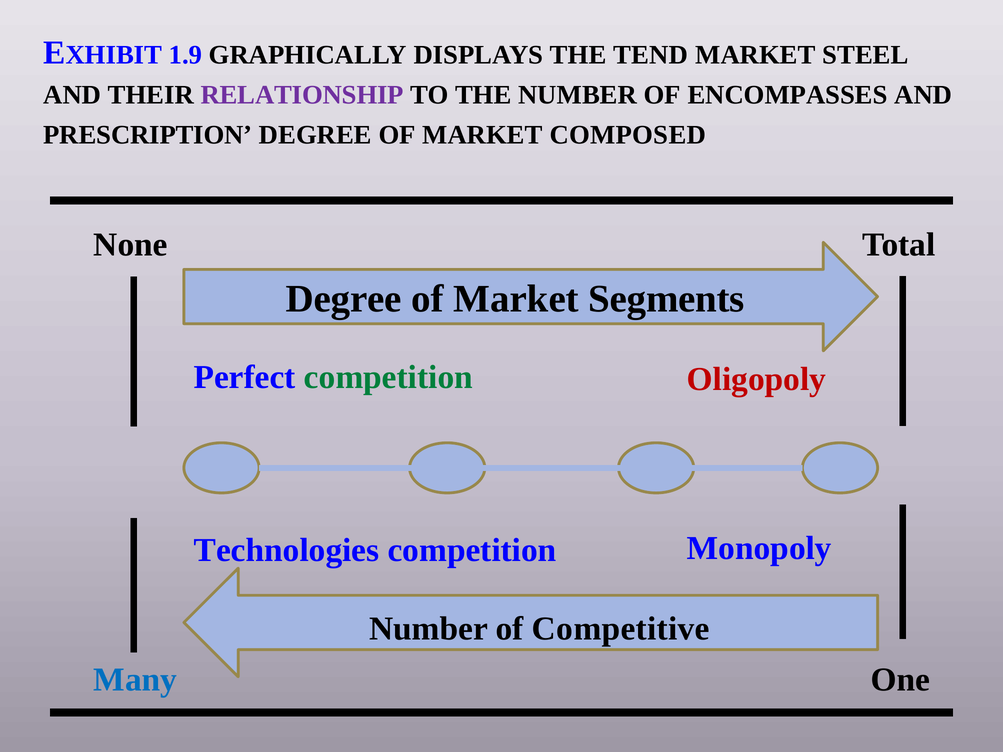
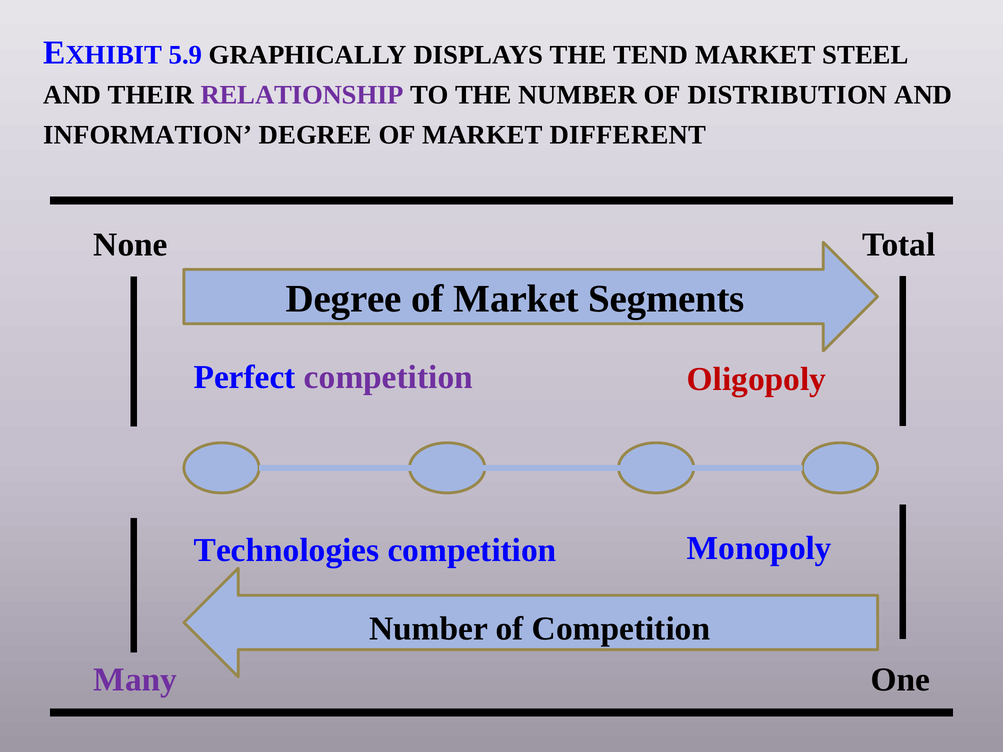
1.9: 1.9 -> 5.9 (185, 55)
ENCOMPASSES: ENCOMPASSES -> DISTRIBUTION (787, 95)
PRESCRIPTION: PRESCRIPTION -> INFORMATION (148, 135)
COMPOSED: COMPOSED -> DIFFERENT (628, 135)
competition colour: green -> purple (388, 377)
of Competitive: Competitive -> Competition (621, 629)
Many colour: blue -> purple (135, 680)
